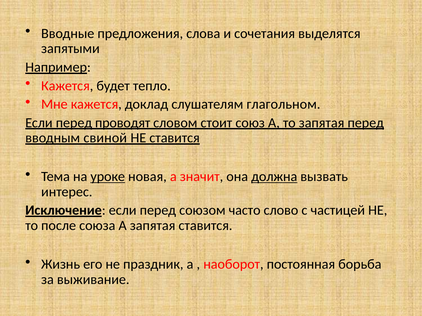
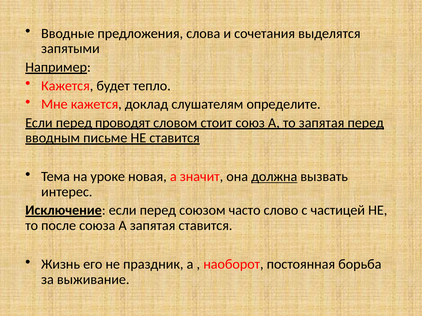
глагольном: глагольном -> определите (284, 104)
свиной: свиной -> письме (105, 138)
уроке underline: present -> none (108, 177)
